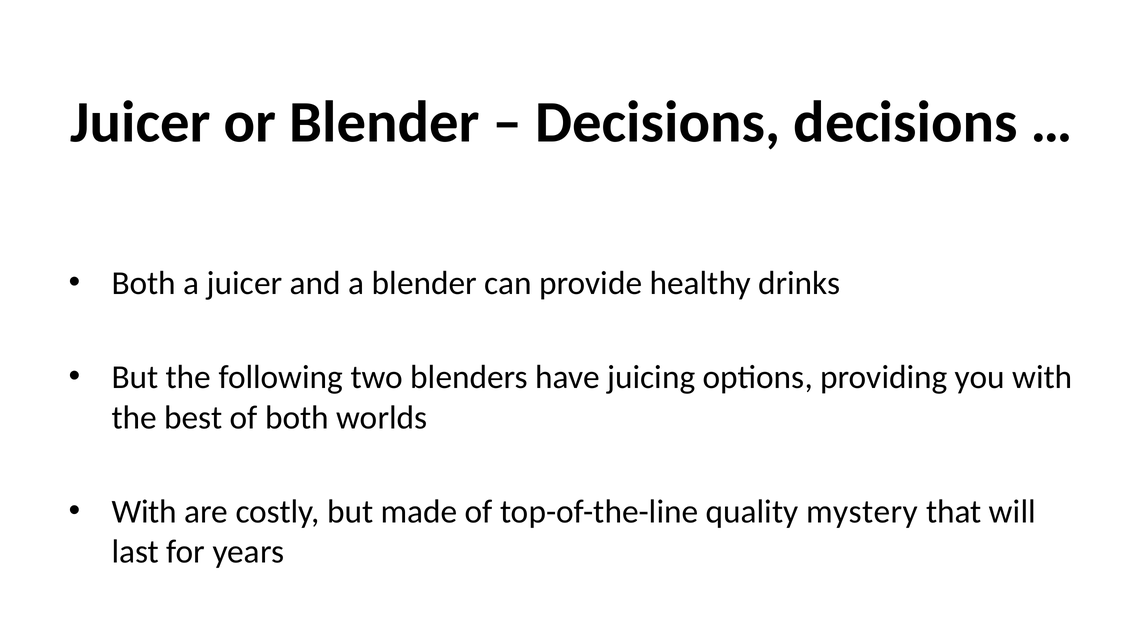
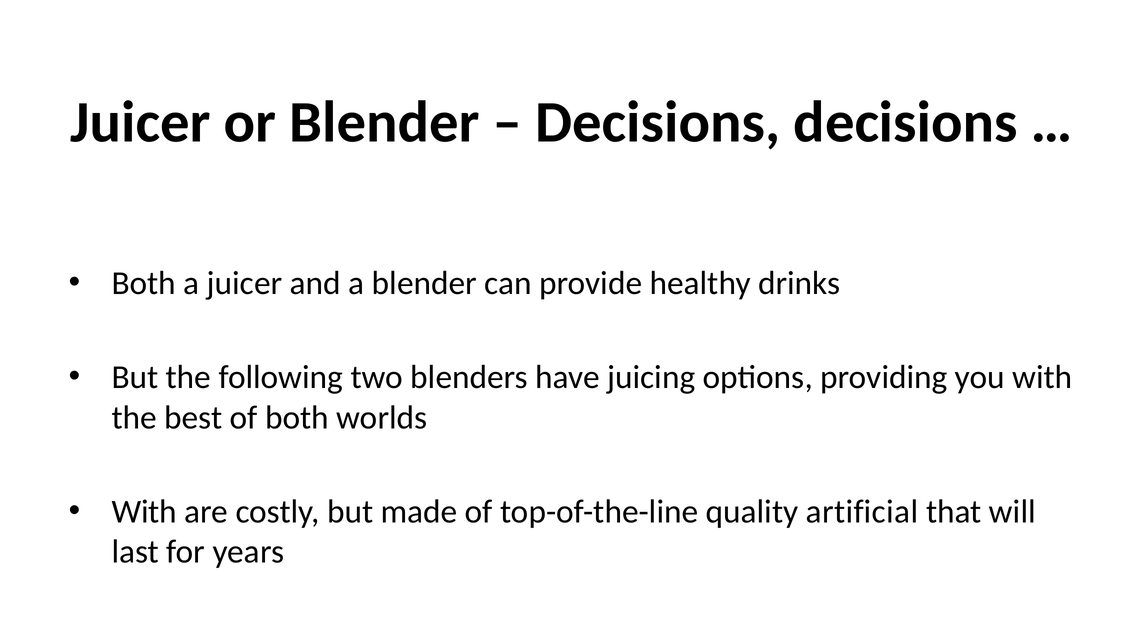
mystery: mystery -> artificial (862, 511)
